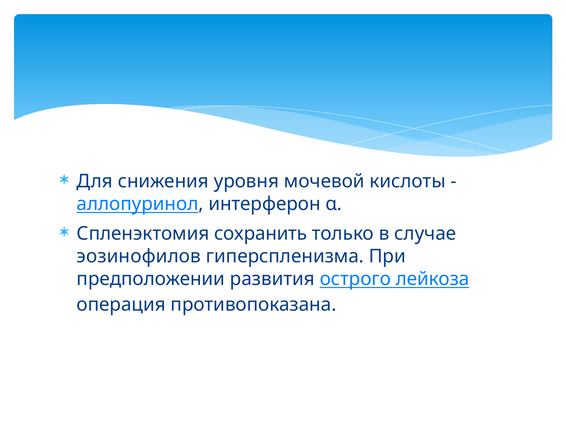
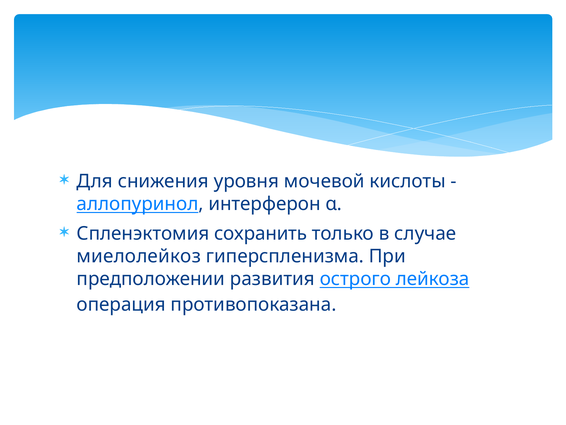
эозинофилов: эозинофилов -> миелолейкоз (139, 256)
